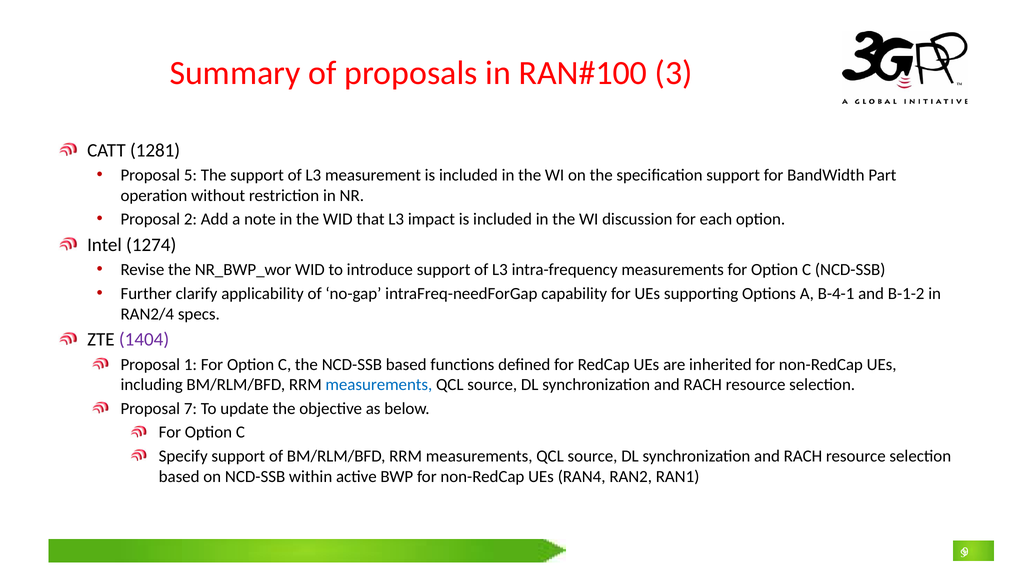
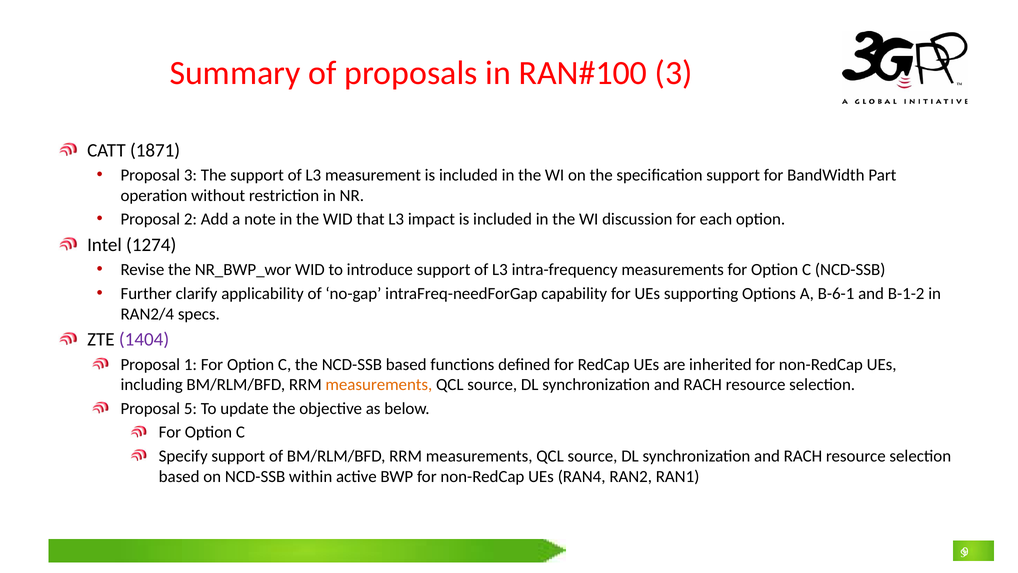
1281: 1281 -> 1871 (155, 150)
Proposal 5: 5 -> 3 (190, 175)
B-4-1: B-4-1 -> B-6-1 (836, 293)
measurements colour: blue -> orange (379, 385)
7: 7 -> 5 (190, 408)
